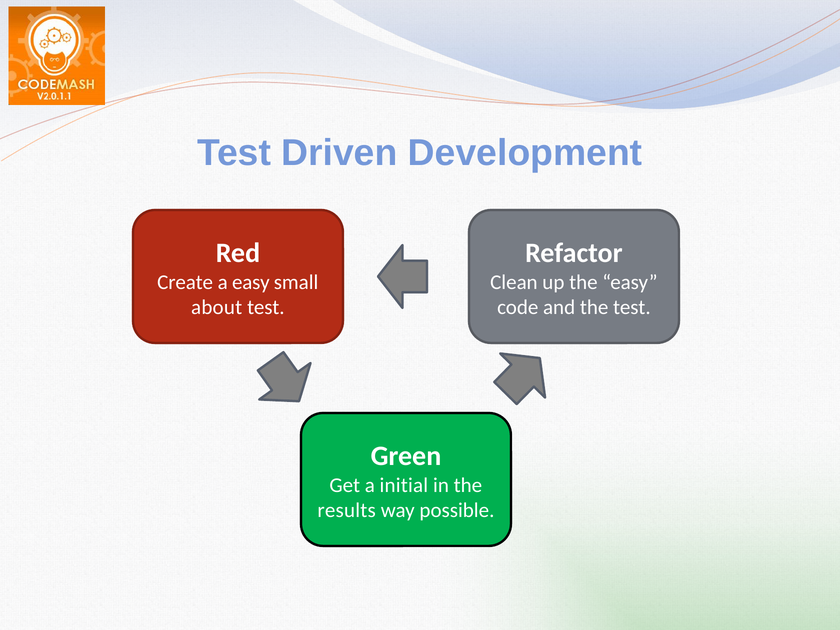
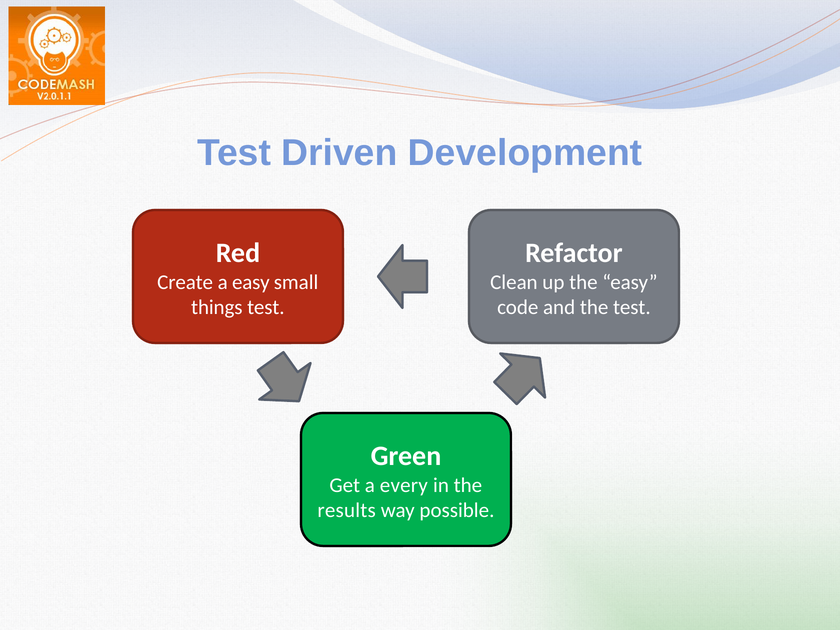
about: about -> things (217, 307)
initial: initial -> every (404, 485)
